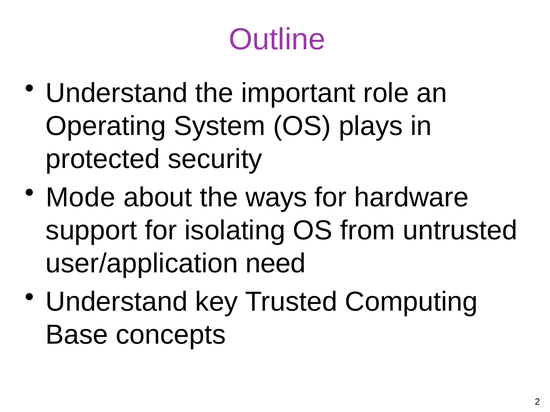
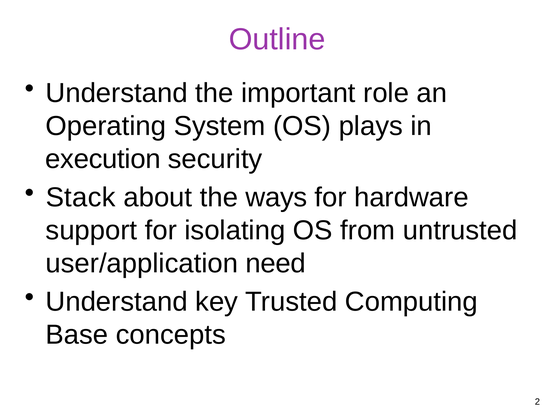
protected: protected -> execution (103, 159)
Mode: Mode -> Stack (81, 198)
